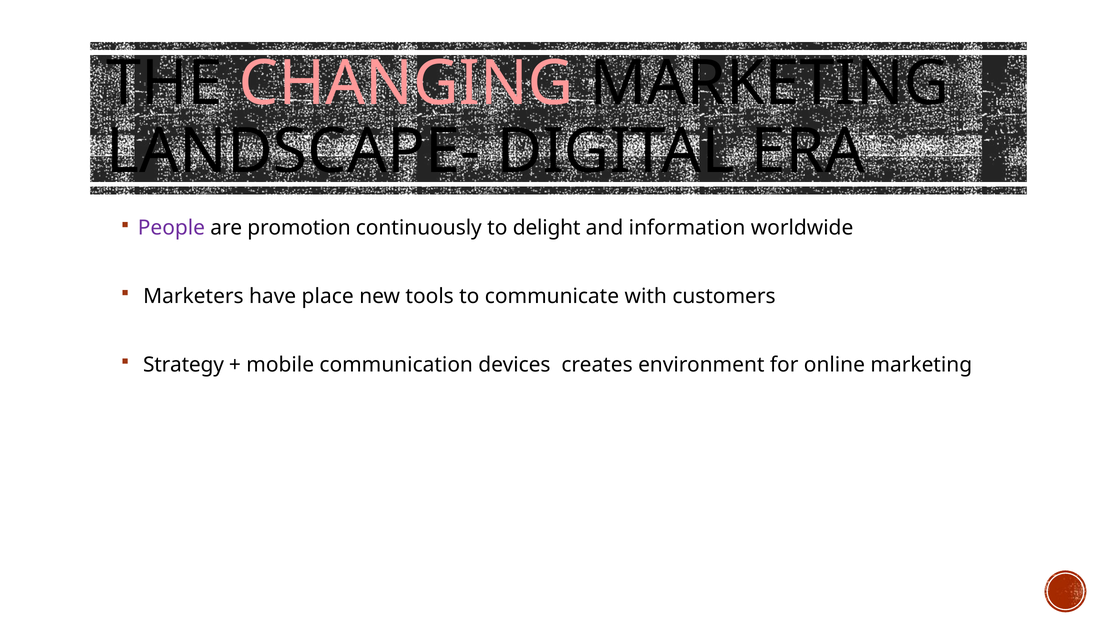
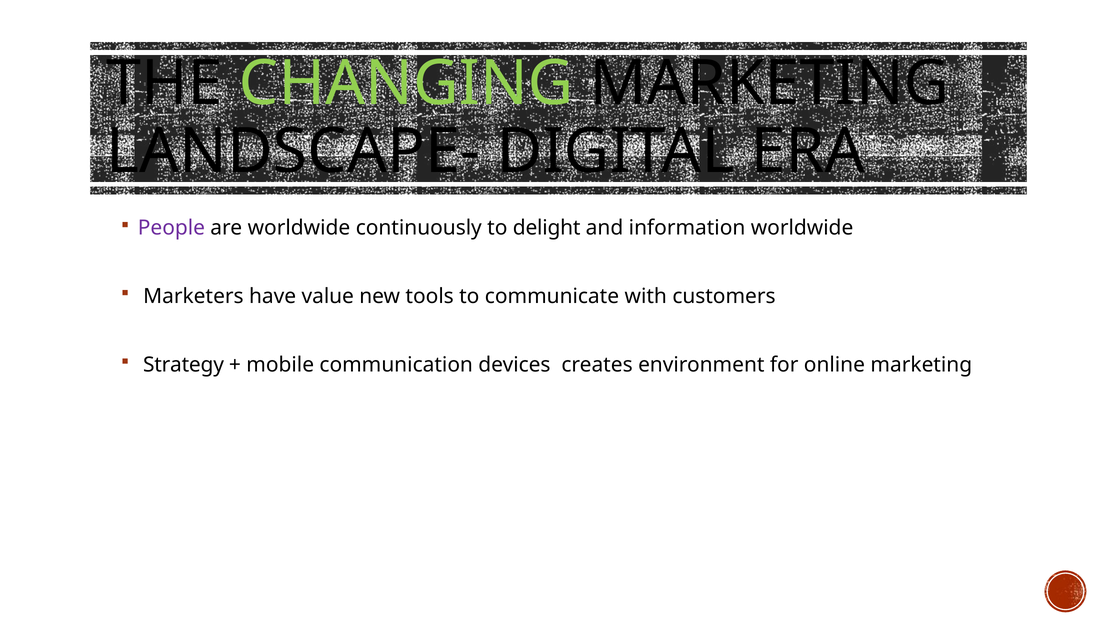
CHANGING colour: pink -> light green (406, 84)
are promotion: promotion -> worldwide (299, 228)
place: place -> value (328, 296)
